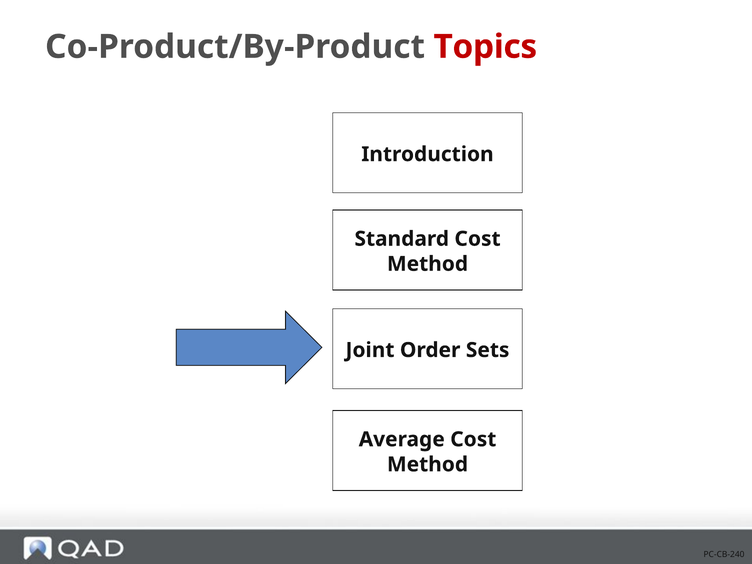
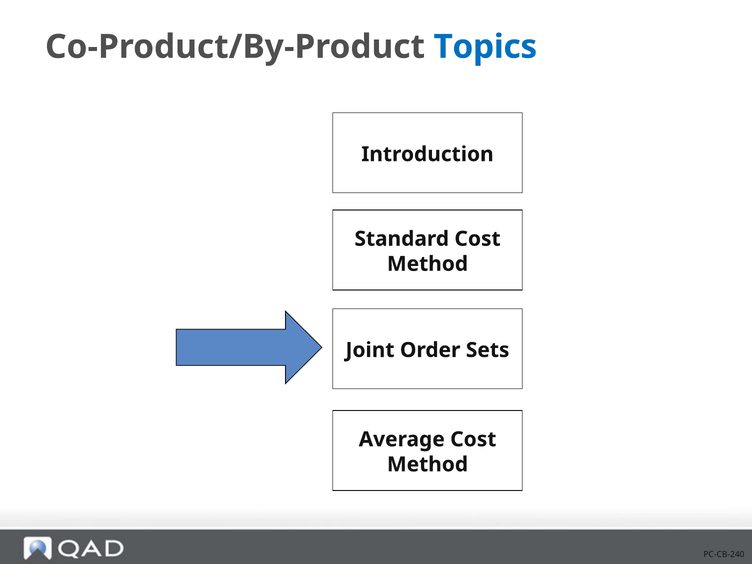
Topics colour: red -> blue (485, 47)
